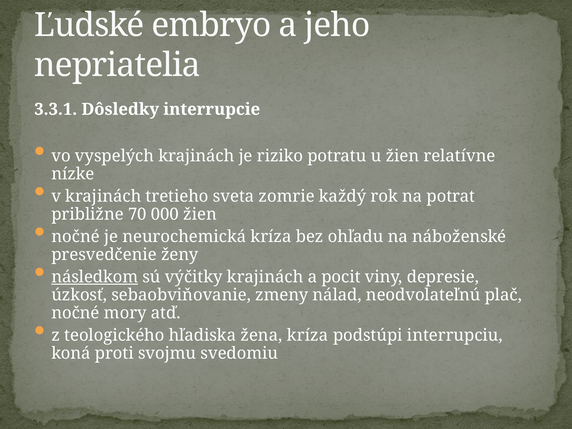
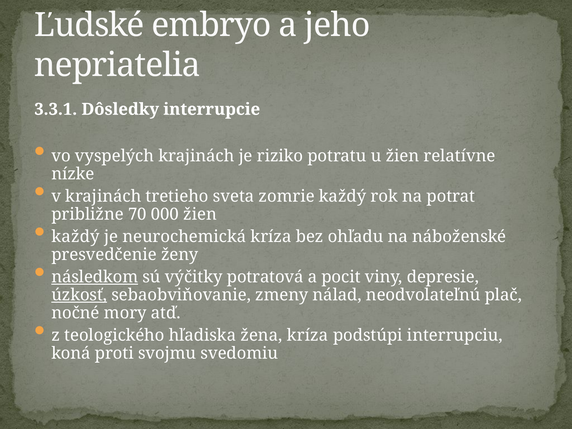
nočné: nočné -> každý (76, 237)
výčitky krajinách: krajinách -> potratová (265, 277)
úzkosť underline: none -> present (79, 295)
